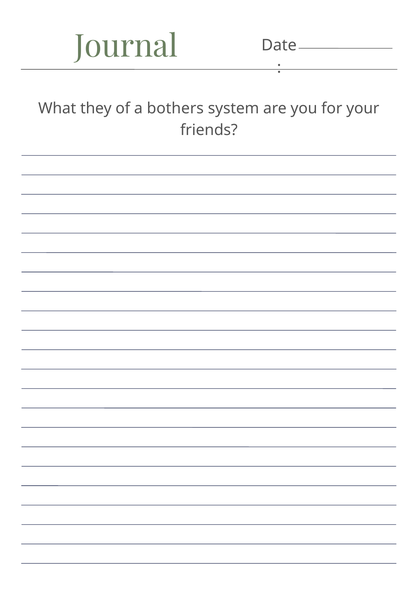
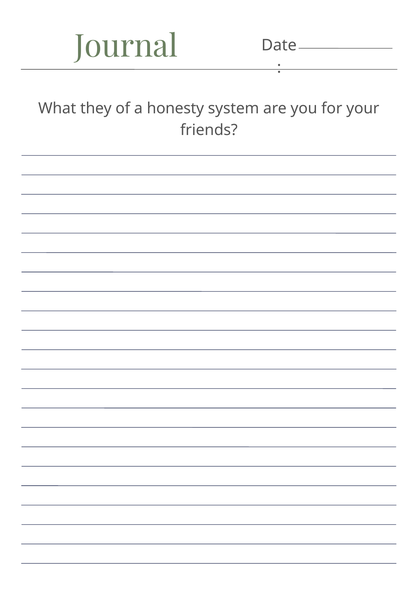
bothers: bothers -> honesty (175, 108)
